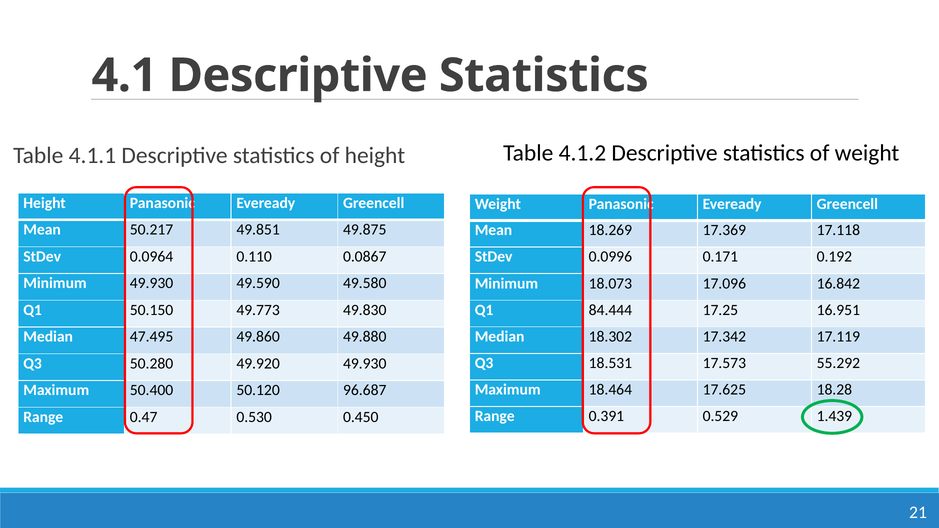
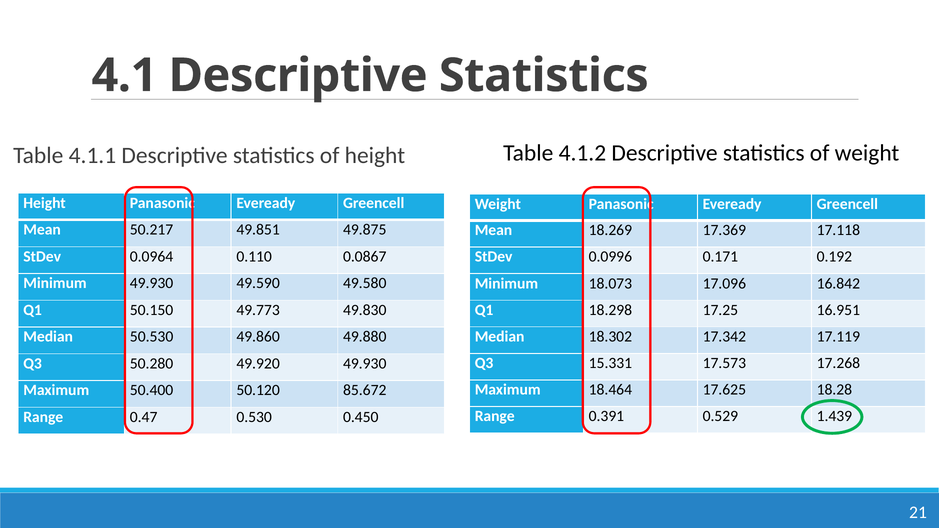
84.444: 84.444 -> 18.298 (610, 310)
47.495: 47.495 -> 50.530 (152, 337)
18.531: 18.531 -> 15.331 (610, 363)
55.292: 55.292 -> 17.268 (838, 363)
96.687: 96.687 -> 85.672 (365, 390)
